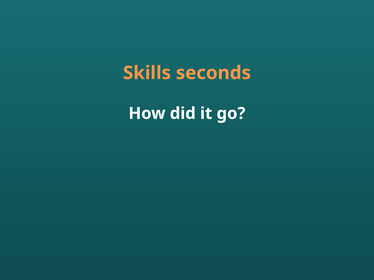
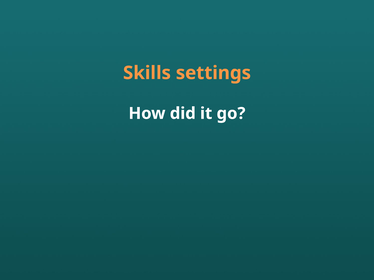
seconds: seconds -> settings (213, 73)
